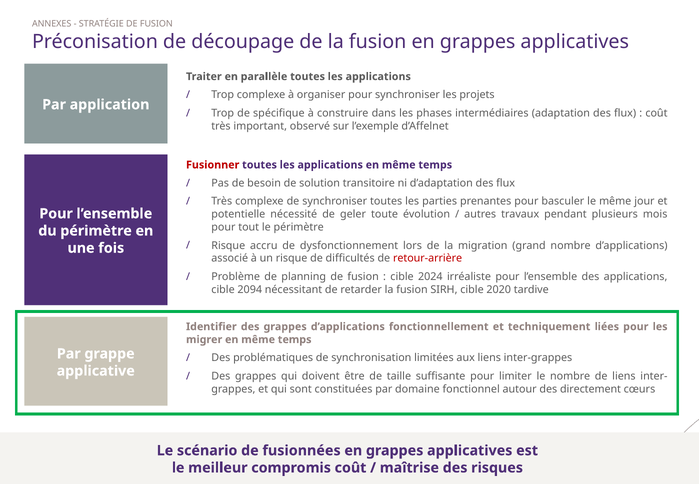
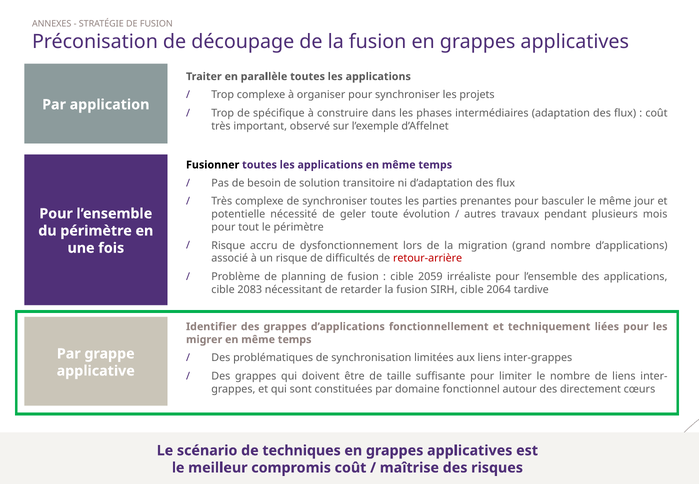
Fusionner colour: red -> black (213, 165)
2024: 2024 -> 2059 (430, 277)
2094: 2094 -> 2083 (250, 290)
2020: 2020 -> 2064 (499, 290)
fusionnées: fusionnées -> techniques (302, 450)
